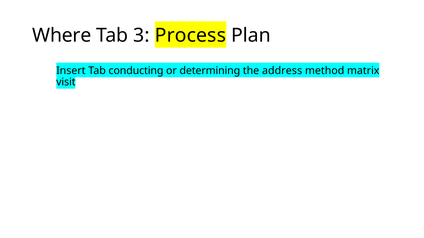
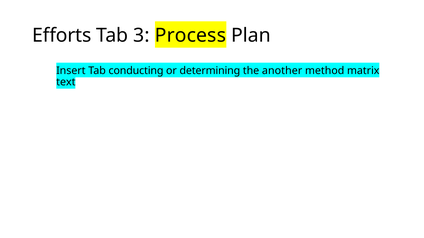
Where: Where -> Efforts (62, 36)
address: address -> another (282, 71)
visit: visit -> text (66, 82)
